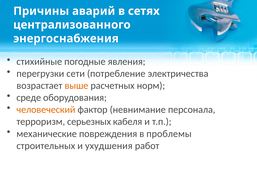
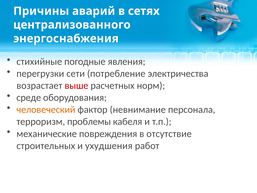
выше colour: orange -> red (76, 86)
серьезных: серьезных -> проблемы (89, 122)
проблемы: проблемы -> отсутствие (169, 134)
